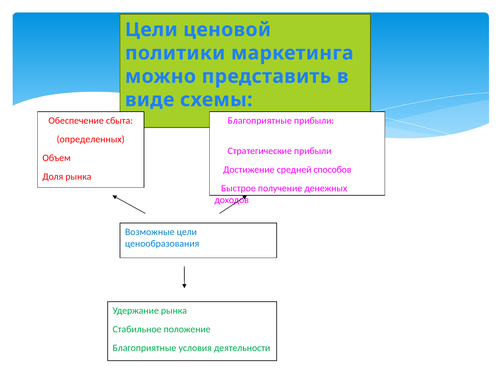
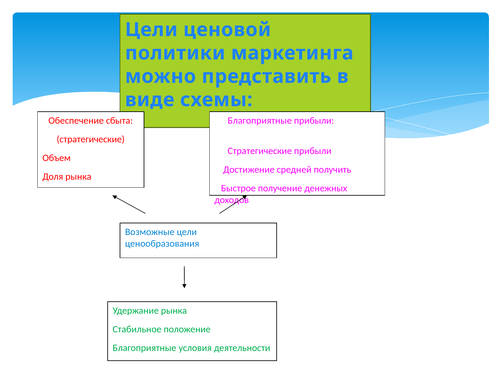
определенных: определенных -> стратегические (91, 140)
способов: способов -> получить (332, 170)
